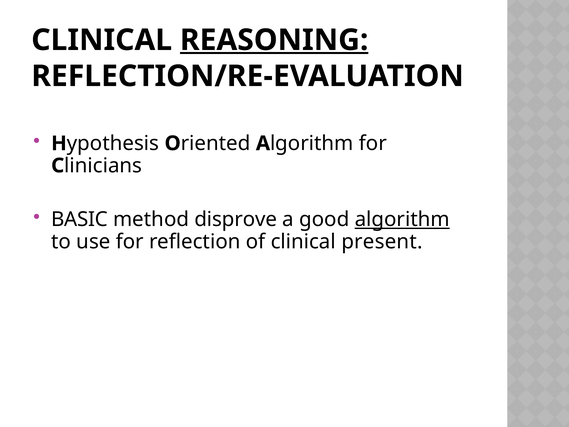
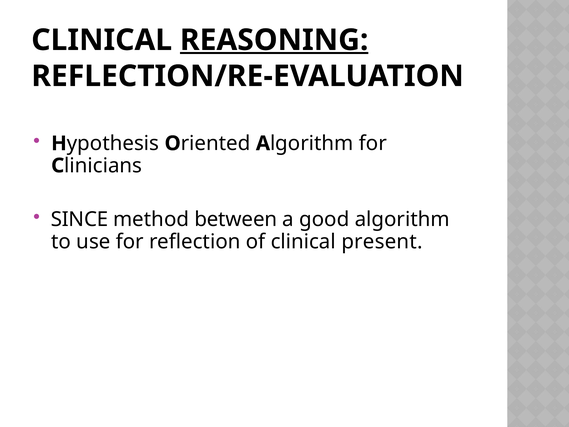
BASIC: BASIC -> SINCE (80, 219)
disprove: disprove -> between (236, 219)
algorithm underline: present -> none (402, 219)
